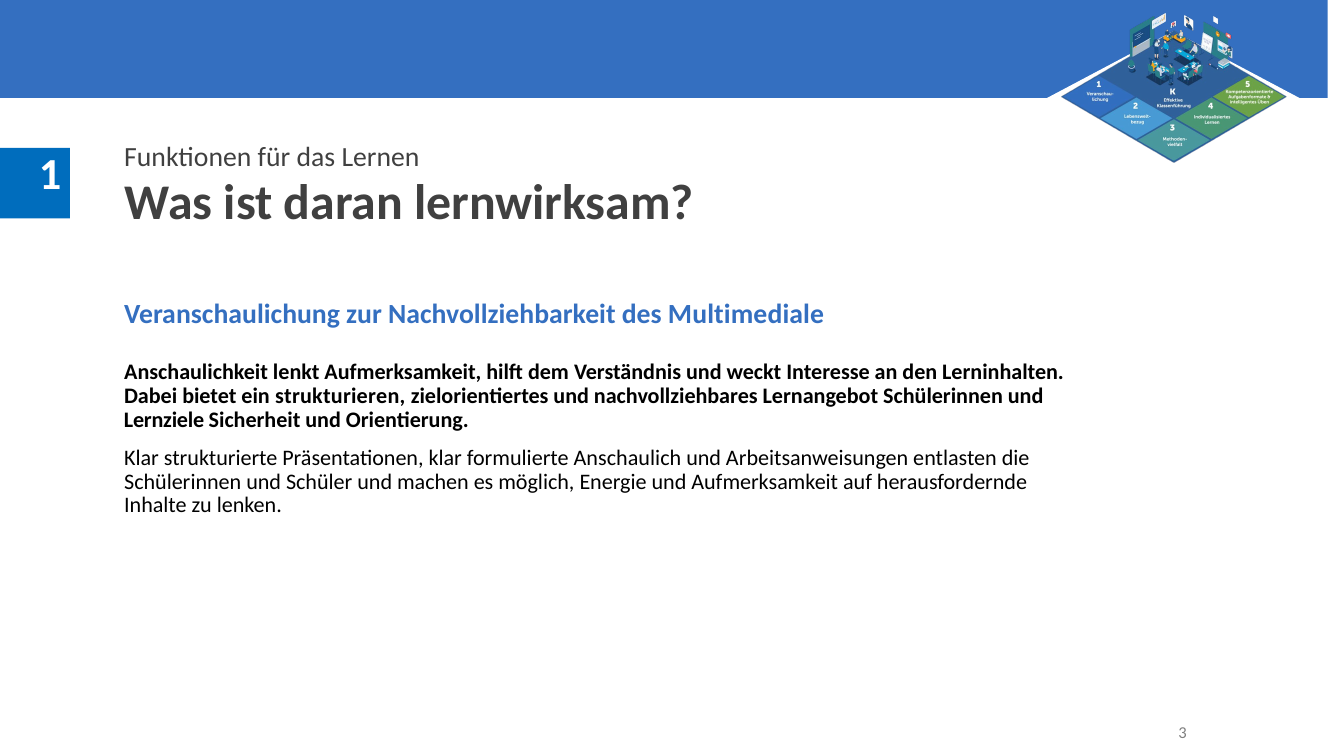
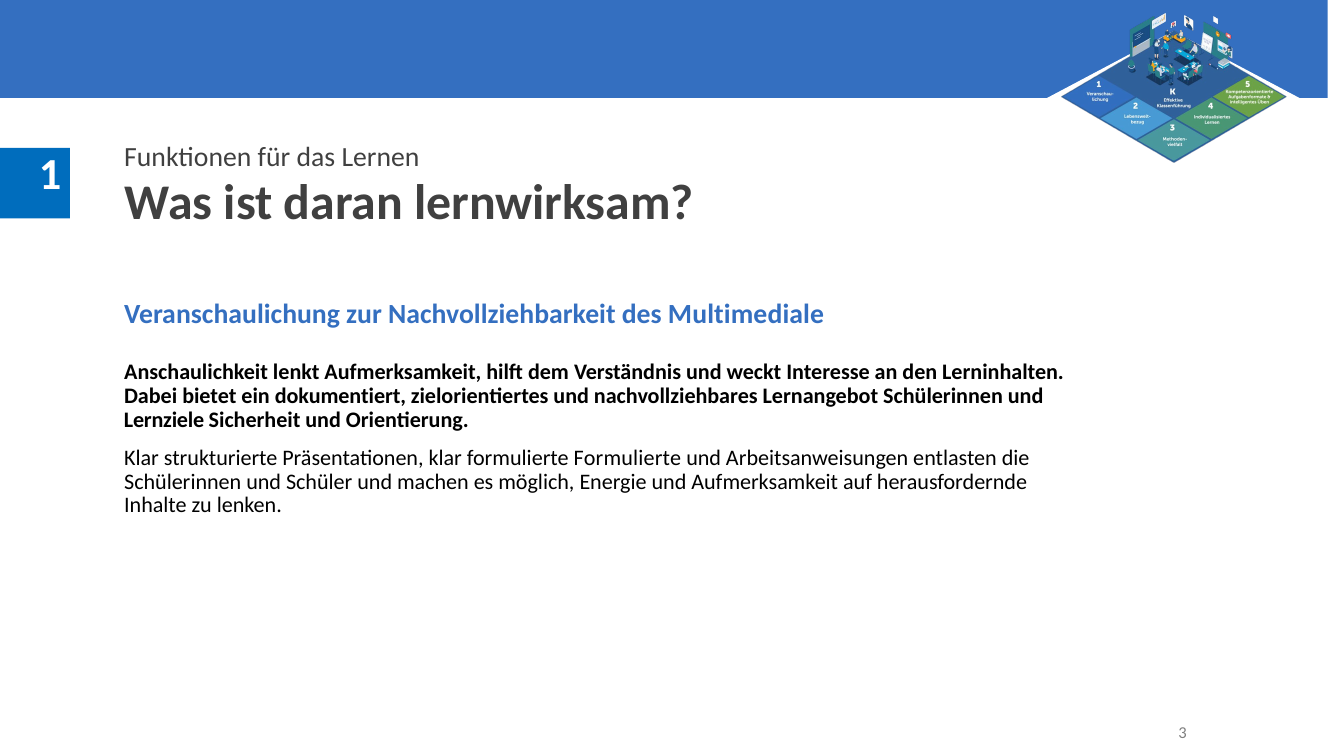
strukturieren: strukturieren -> dokumentiert (340, 396)
formulierte Anschaulich: Anschaulich -> Formulierte (627, 458)
